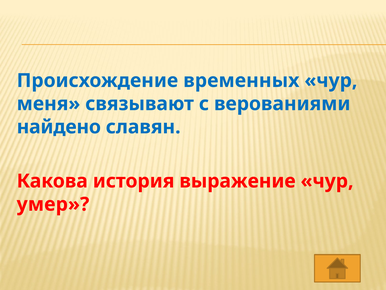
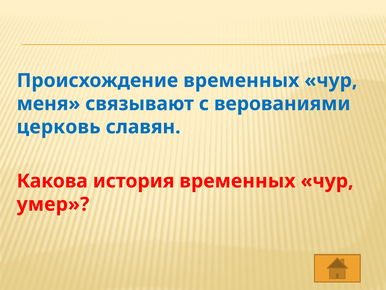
найдено: найдено -> церковь (59, 127)
история выражение: выражение -> временных (237, 181)
